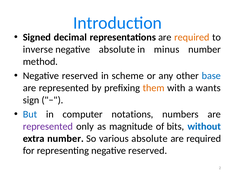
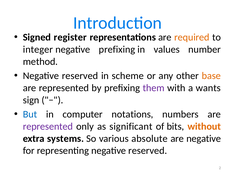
decimal: decimal -> register (70, 37)
inverse: inverse -> integer (38, 49)
negative absolute: absolute -> prefixing (117, 49)
minus: minus -> values (167, 49)
base colour: blue -> orange (211, 76)
them colour: orange -> purple (154, 88)
magnitude: magnitude -> significant (131, 127)
without colour: blue -> orange (204, 127)
extra number: number -> systems (66, 139)
required: required -> negative (204, 139)
